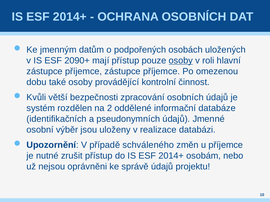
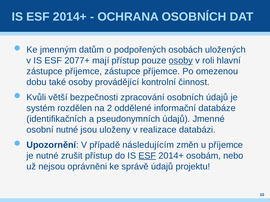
2090+: 2090+ -> 2077+ (77, 61)
osobní výběr: výběr -> nutné (67, 130)
schváleného: schváleného -> následujícím (148, 145)
ESF underline: none -> present (147, 156)
